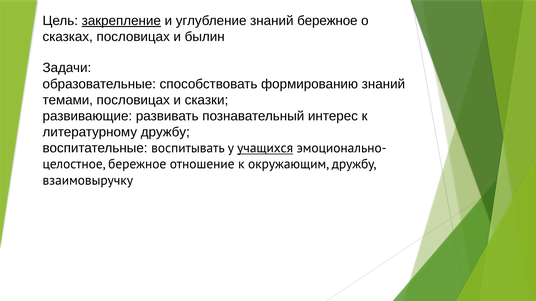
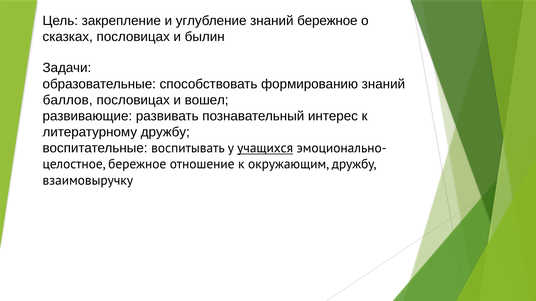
закрепление underline: present -> none (121, 21)
темами: темами -> баллов (68, 100)
сказки: сказки -> вошел (207, 100)
